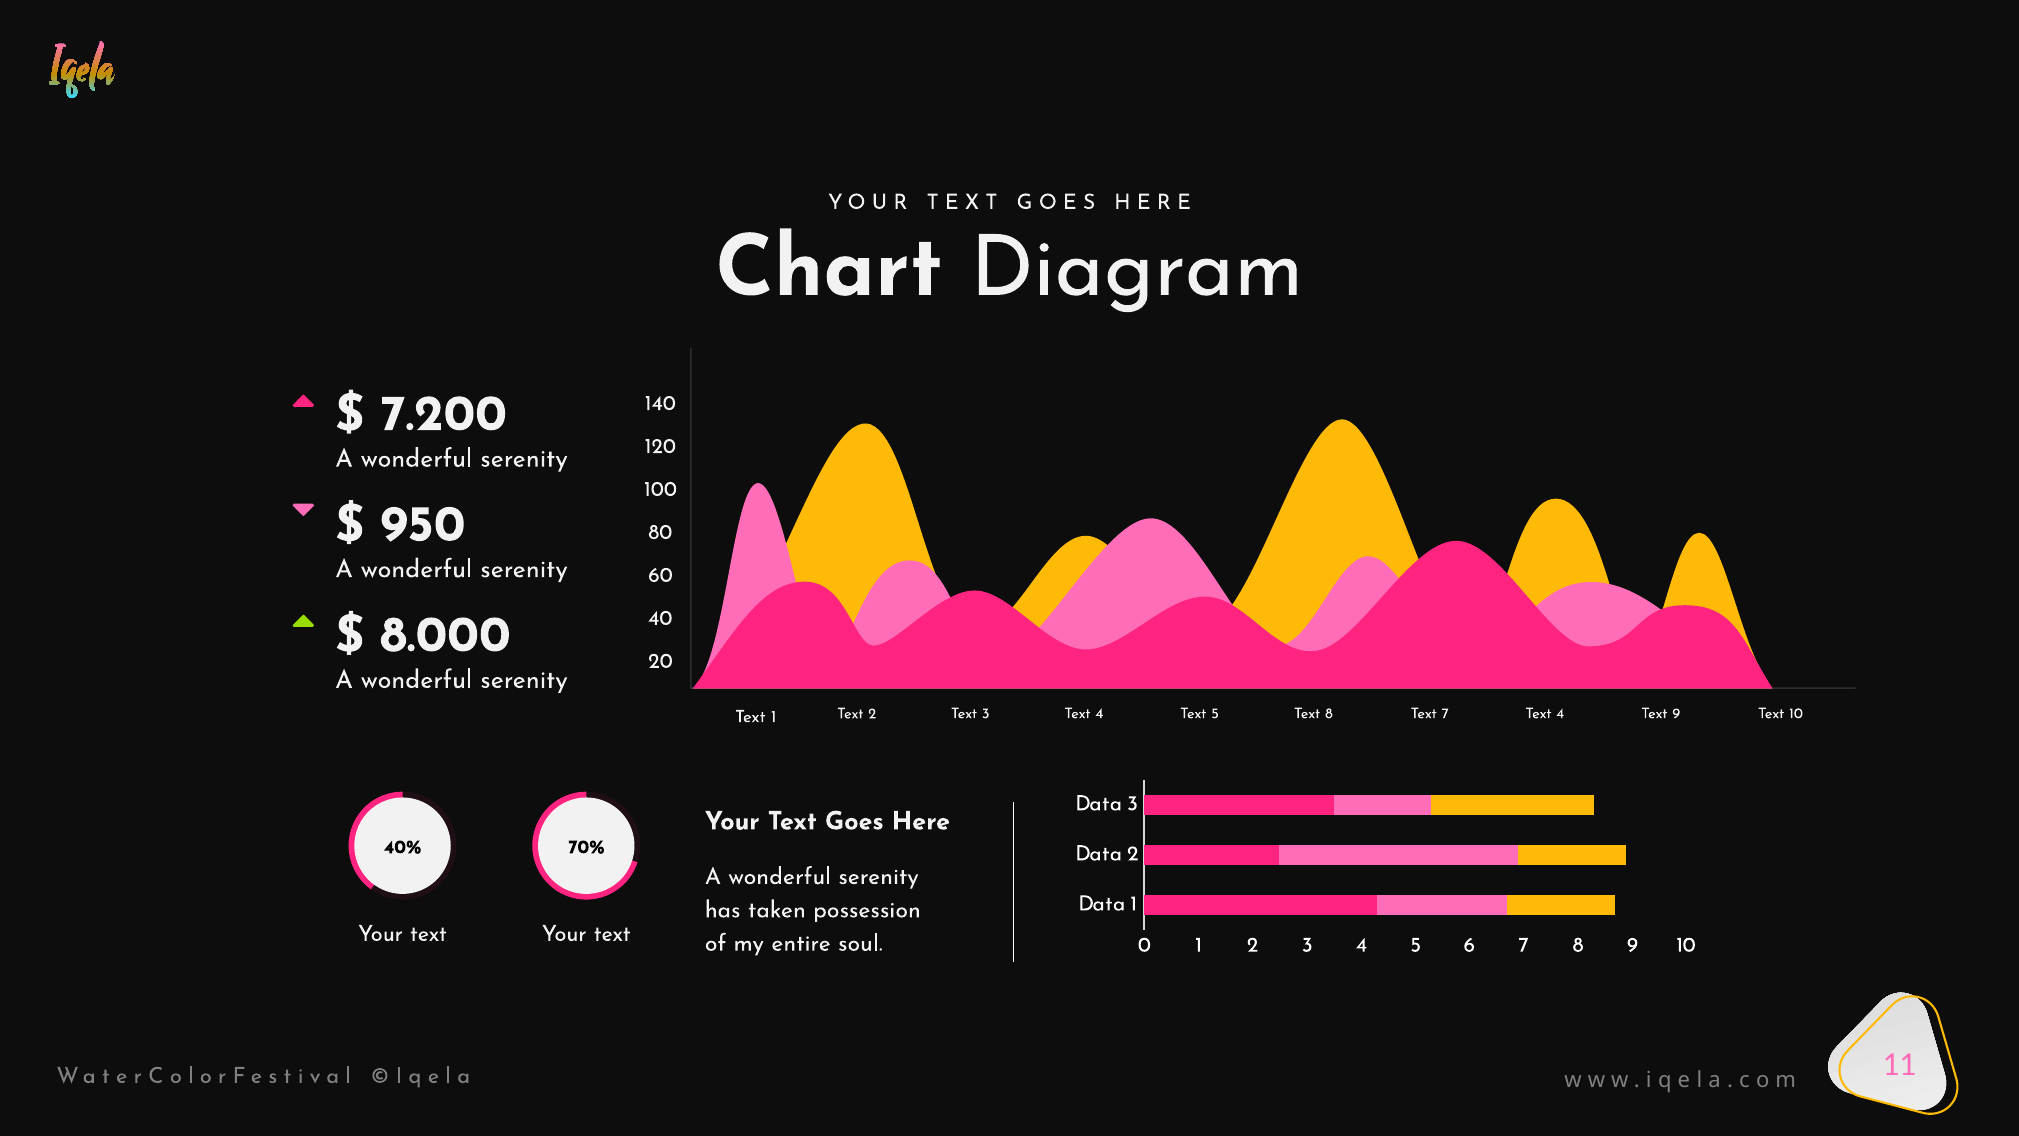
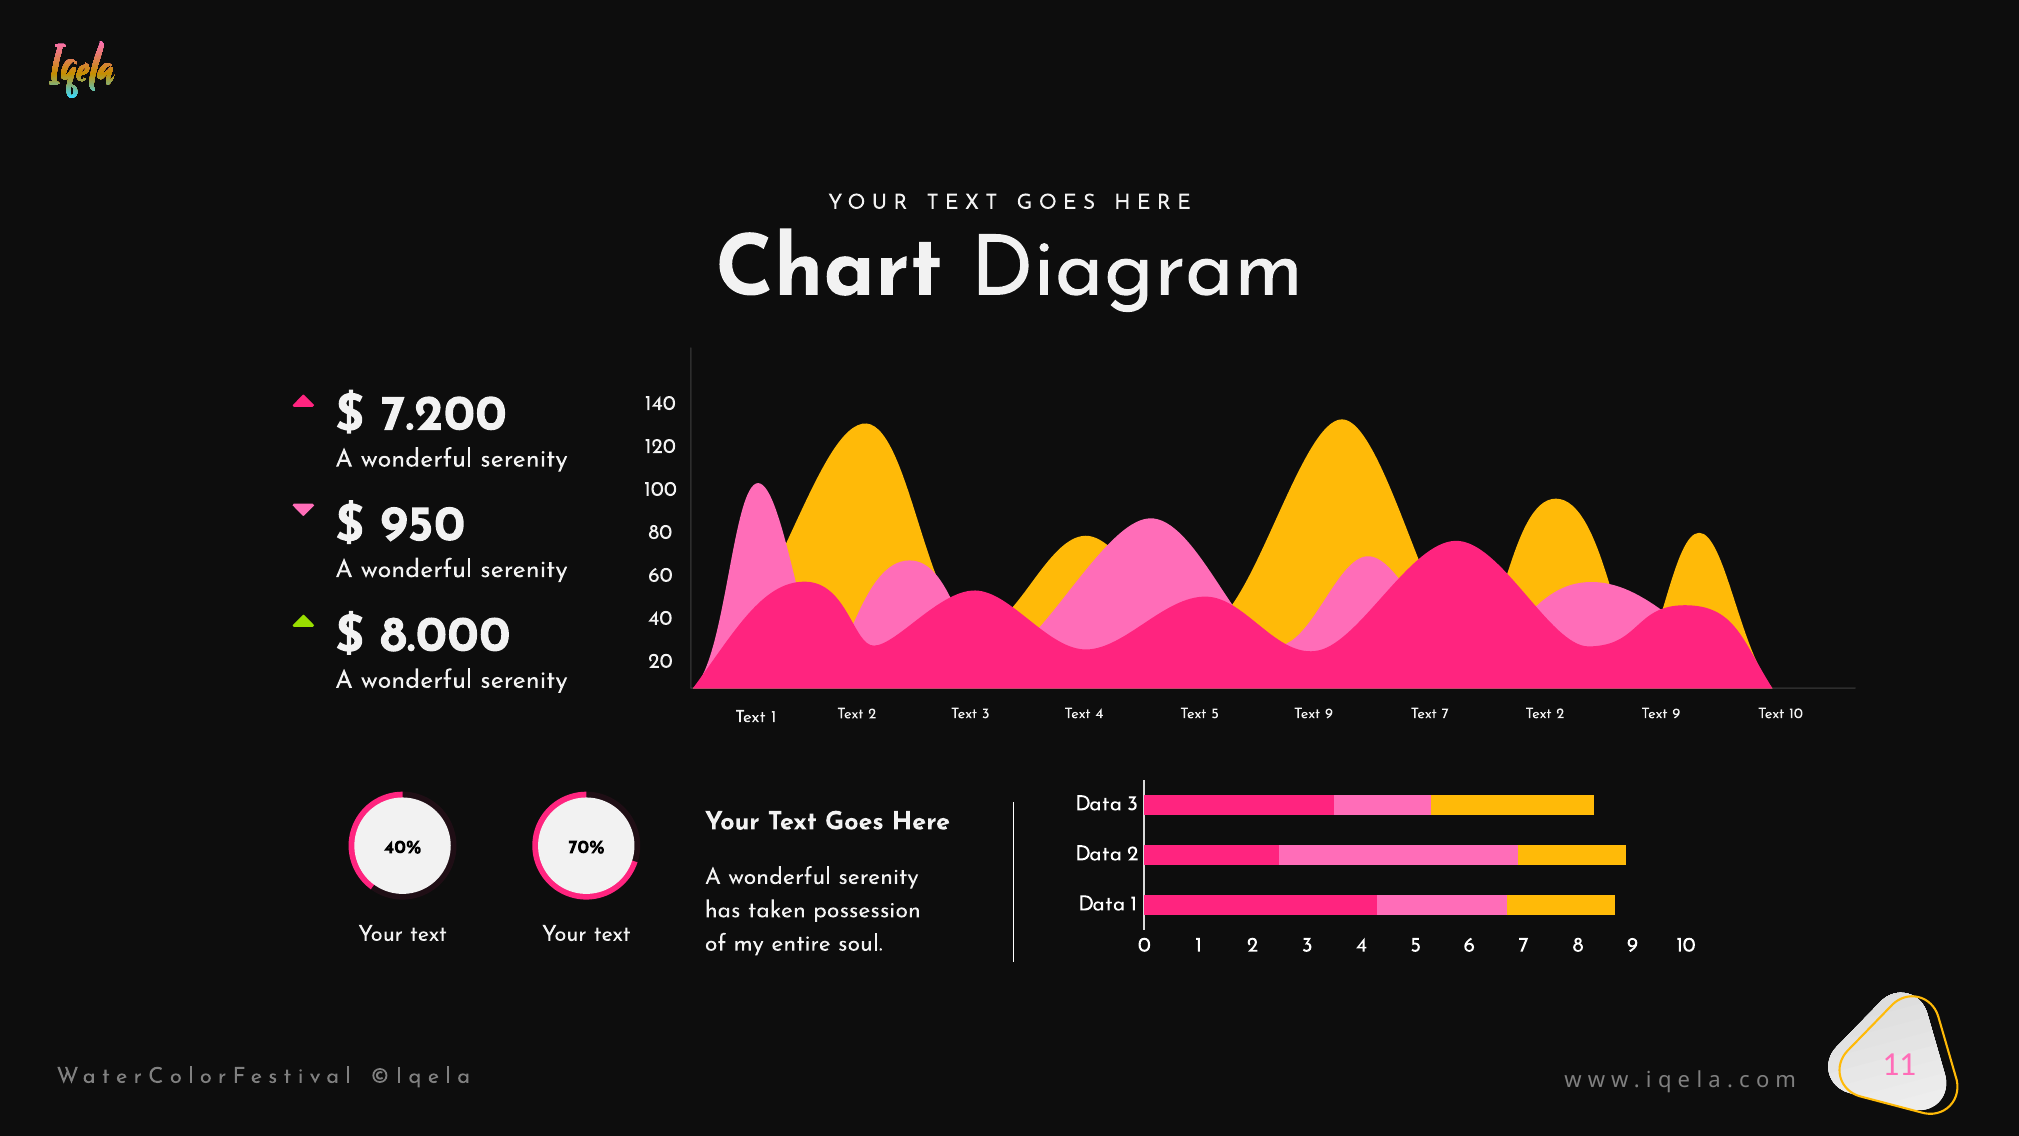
8: 8 -> 9 (1329, 713)
7 Text 4: 4 -> 2 (1560, 713)
